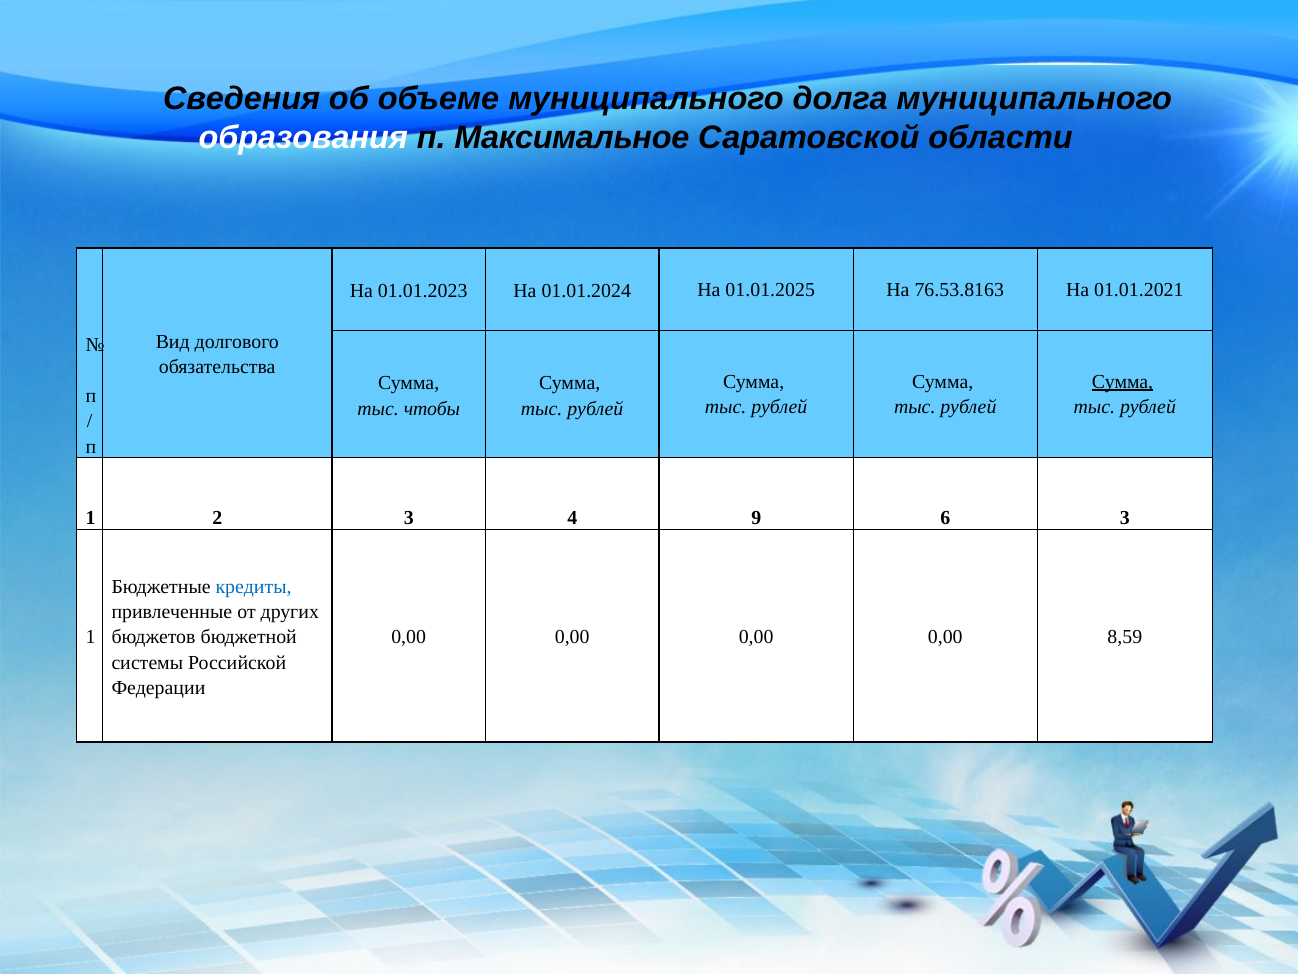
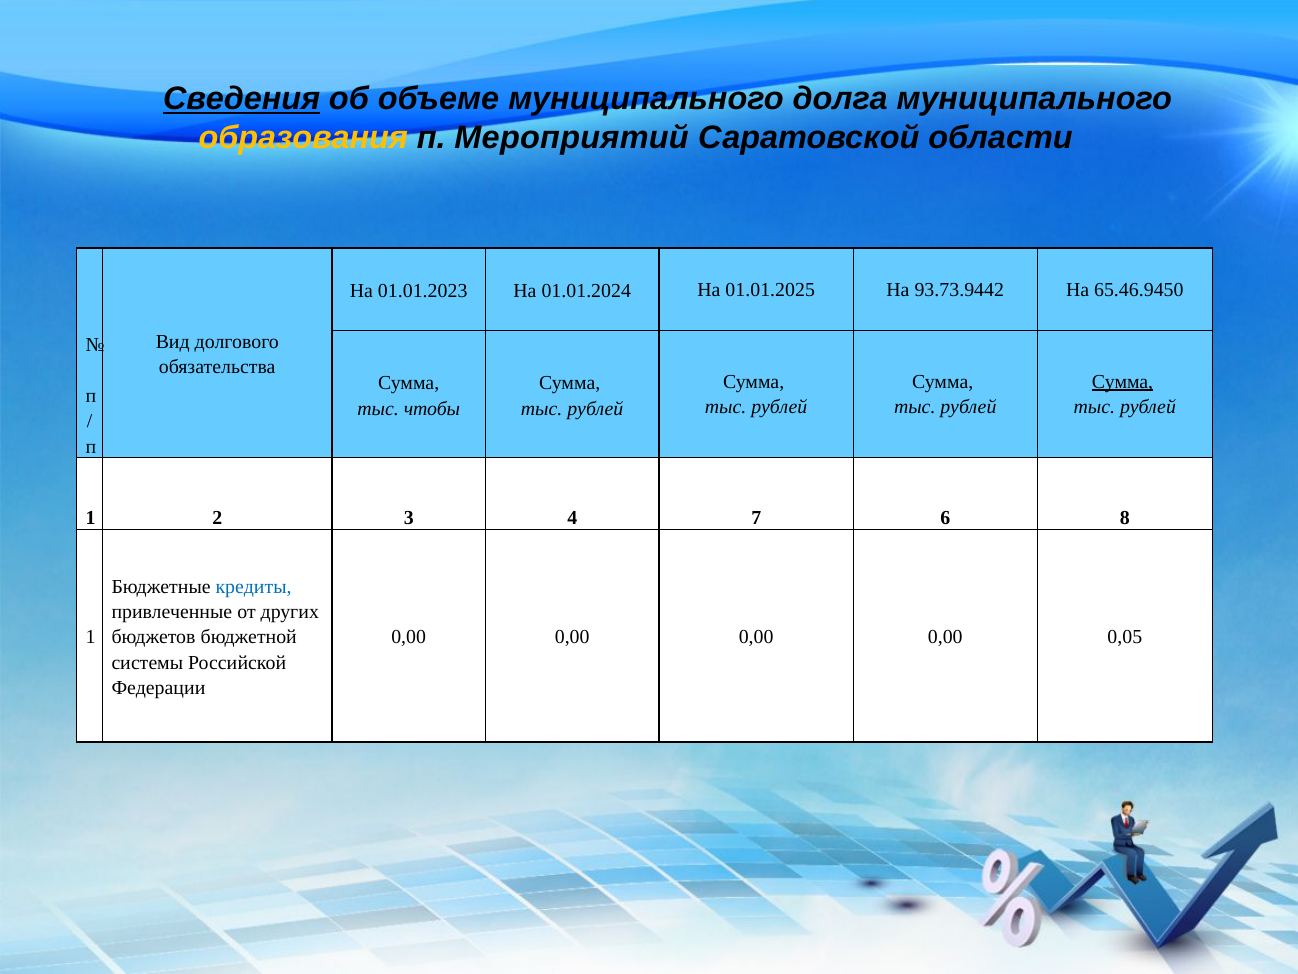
Сведения underline: none -> present (242, 99)
образования colour: white -> yellow (303, 138)
Максимальное: Максимальное -> Мероприятий (572, 138)
76.53.8163: 76.53.8163 -> 93.73.9442 (959, 289)
01.01.2021: 01.01.2021 -> 65.46.9450 (1139, 289)
9: 9 -> 7 (756, 518)
6 3: 3 -> 8 (1125, 518)
8,59: 8,59 -> 0,05 (1125, 637)
